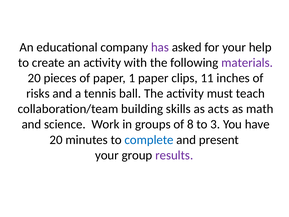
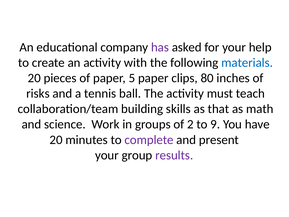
materials colour: purple -> blue (247, 63)
1: 1 -> 5 (132, 78)
11: 11 -> 80 (207, 78)
acts: acts -> that (218, 109)
8: 8 -> 2 (190, 124)
3: 3 -> 9 (215, 124)
complete colour: blue -> purple (149, 140)
